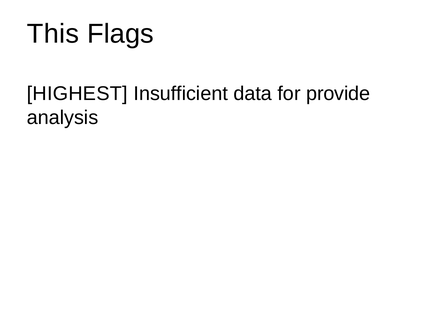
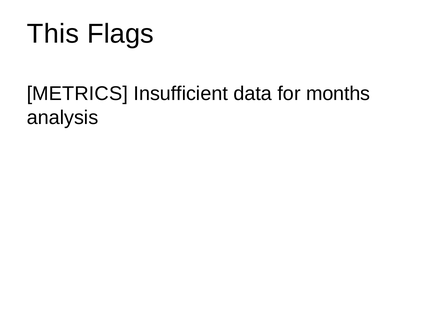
HIGHEST: HIGHEST -> METRICS (77, 94)
provide: provide -> months (338, 94)
